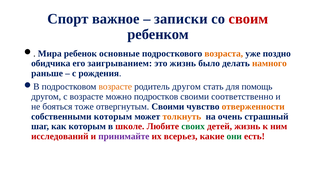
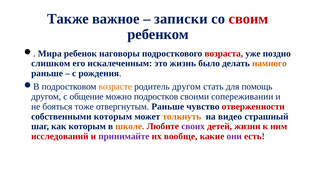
Спорт: Спорт -> Также (68, 19)
основные: основные -> наговоры (119, 53)
возраста colour: orange -> red (224, 53)
обидчика: обидчика -> слишком (51, 63)
заигрыванием: заигрыванием -> искалеченным (120, 63)
с возрасте: возрасте -> общение (87, 96)
соответственно: соответственно -> сопереживании (242, 96)
отвергнутым Своими: Своими -> Раньше (168, 106)
отверженности colour: orange -> red (253, 106)
очень: очень -> видео (230, 116)
школе colour: red -> orange (130, 126)
своих colour: green -> purple (193, 126)
детей жизнь: жизнь -> жизни (247, 126)
всерьез: всерьез -> вообще (181, 136)
они colour: green -> purple (234, 136)
